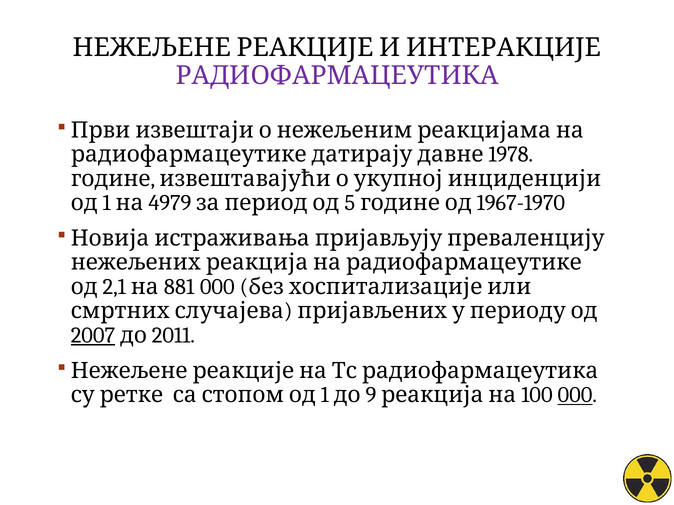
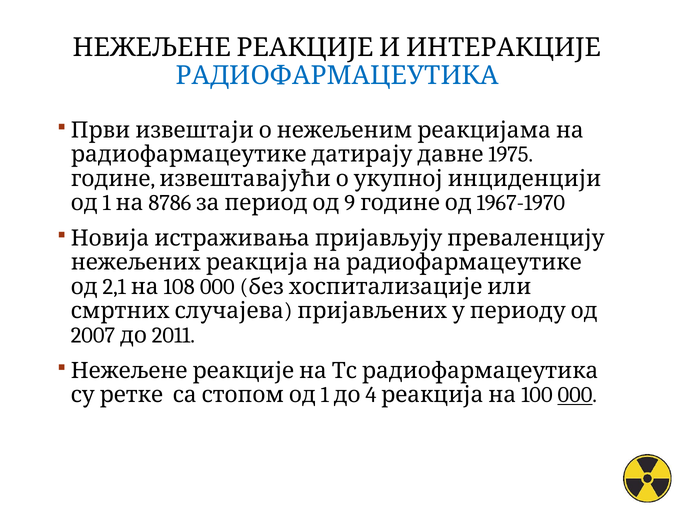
РАДИОФАРМАЦЕУТИКА colour: purple -> blue (337, 76)
1978: 1978 -> 1975 (511, 155)
4979: 4979 -> 8786 (170, 203)
5: 5 -> 9 (350, 203)
881: 881 -> 108 (179, 287)
2007 underline: present -> none (93, 336)
9: 9 -> 4 (371, 395)
